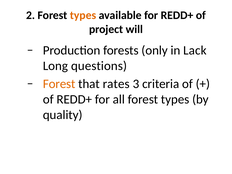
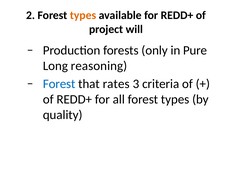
Lack: Lack -> Pure (195, 50)
questions: questions -> reasoning (99, 66)
Forest colour: orange -> blue (59, 84)
